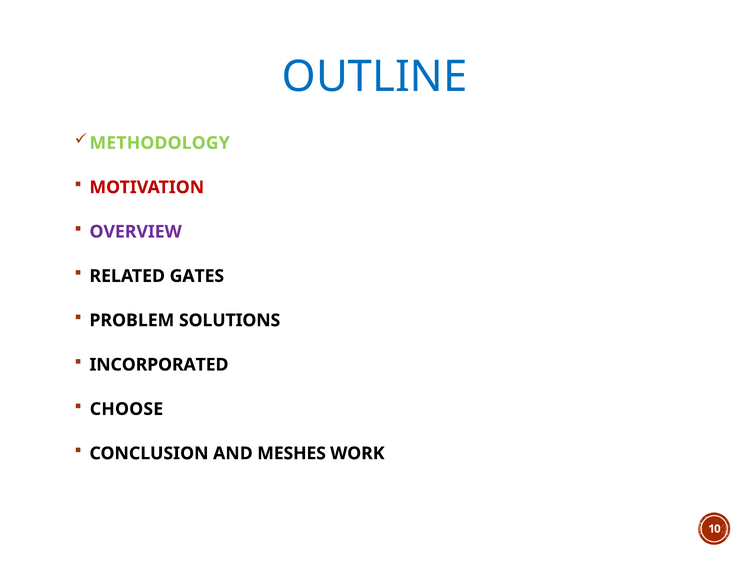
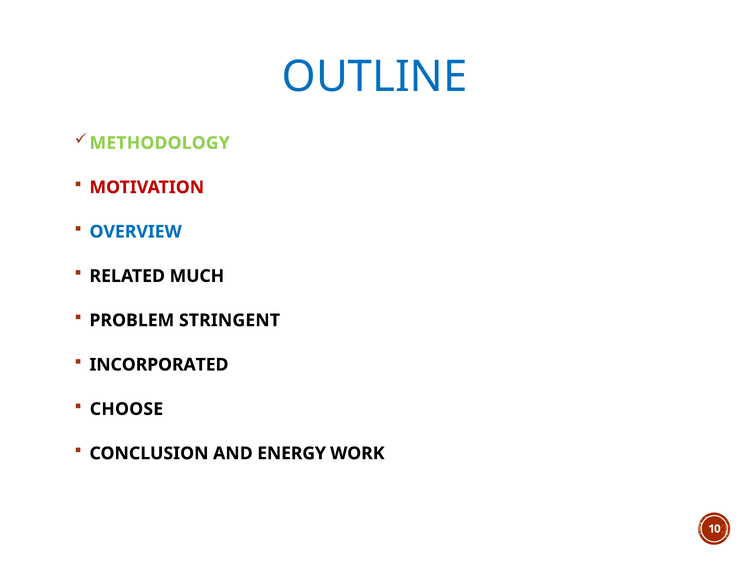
OVERVIEW colour: purple -> blue (136, 232)
GATES: GATES -> MUCH (197, 276)
SOLUTIONS: SOLUTIONS -> STRINGENT (230, 320)
MESHES: MESHES -> ENERGY (292, 453)
